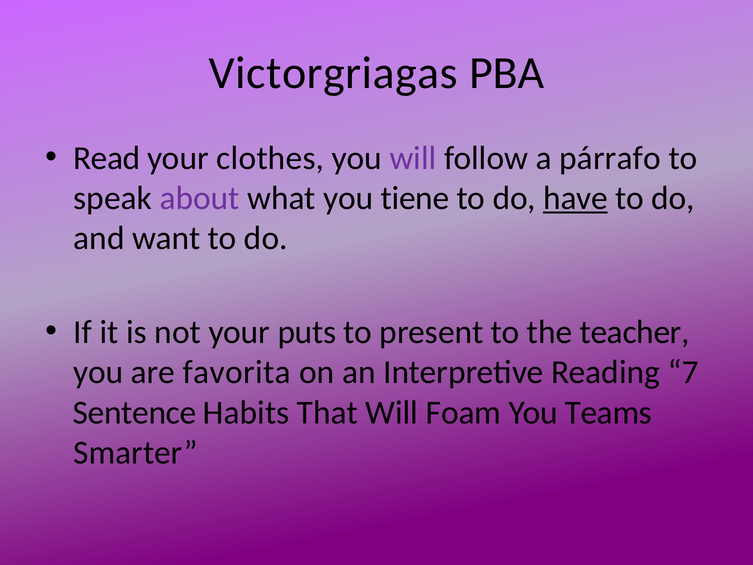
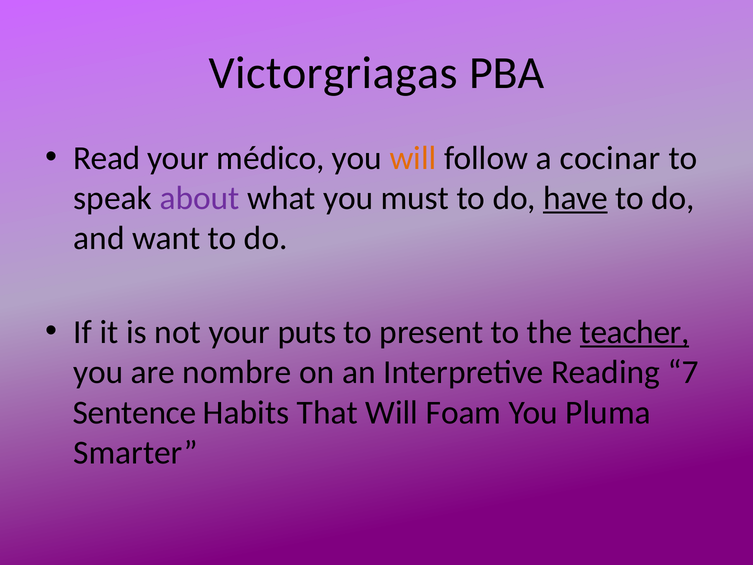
clothes: clothes -> médico (271, 158)
will colour: purple -> orange (413, 158)
párrafo: párrafo -> cocinar (610, 158)
tiene: tiene -> must (415, 198)
teacher underline: none -> present (635, 332)
favorita: favorita -> nombre (237, 372)
Teams: Teams -> Pluma (608, 412)
